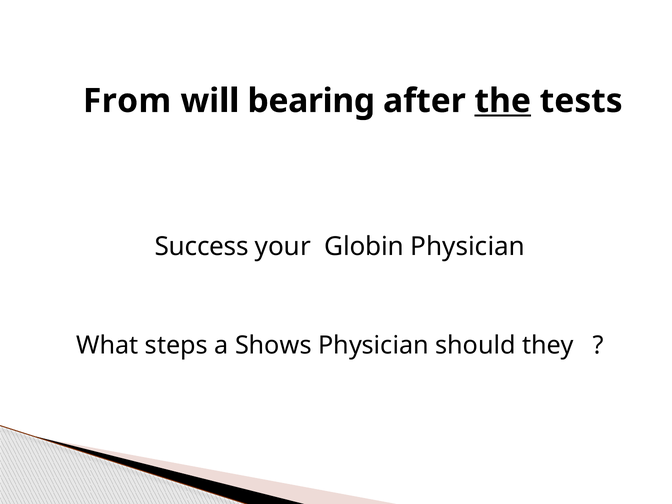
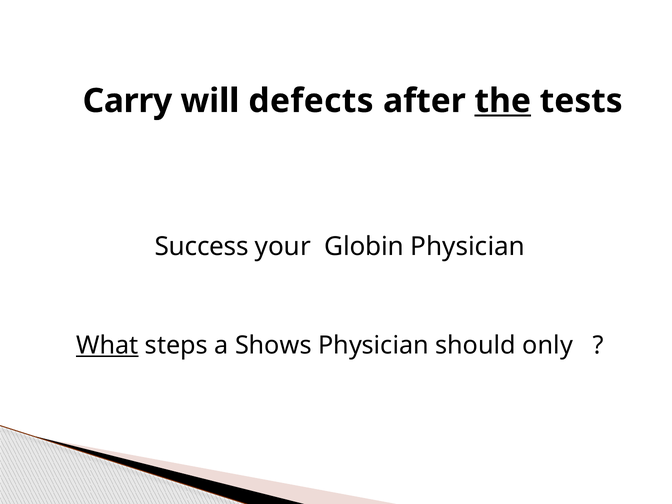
From: From -> Carry (127, 101)
bearing: bearing -> defects (311, 101)
What underline: none -> present (107, 345)
they: they -> only (548, 345)
